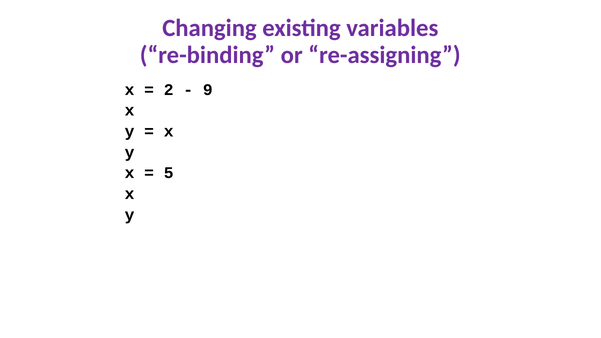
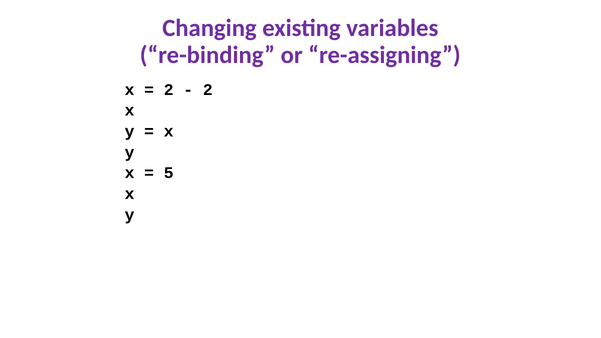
9: 9 -> 2 (208, 90)
